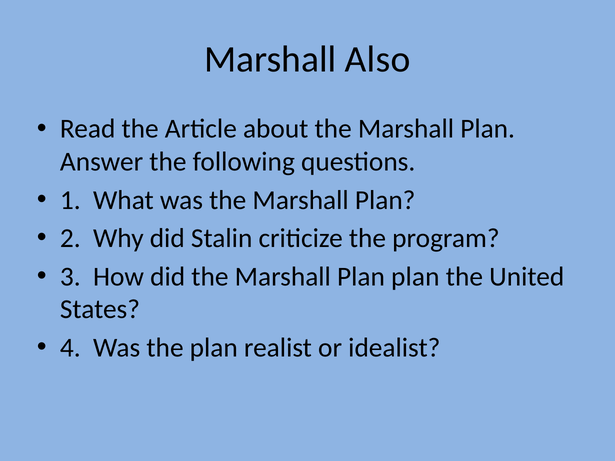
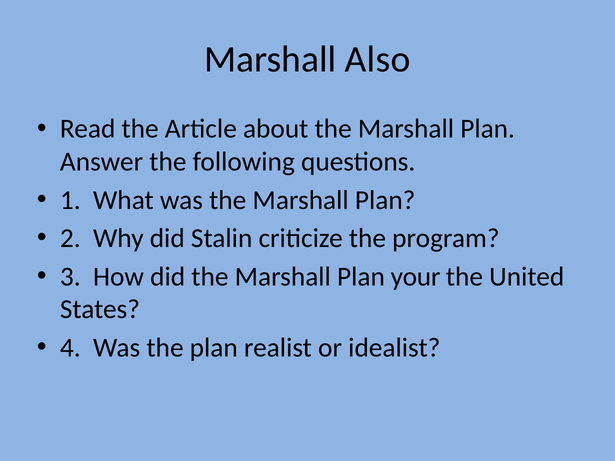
Plan plan: plan -> your (416, 277)
